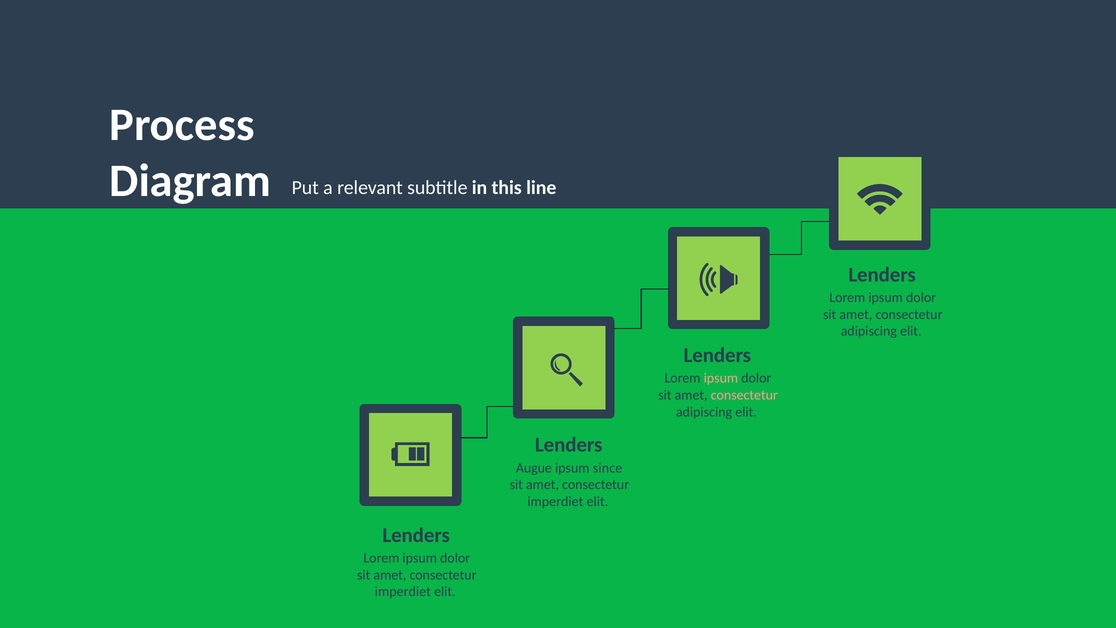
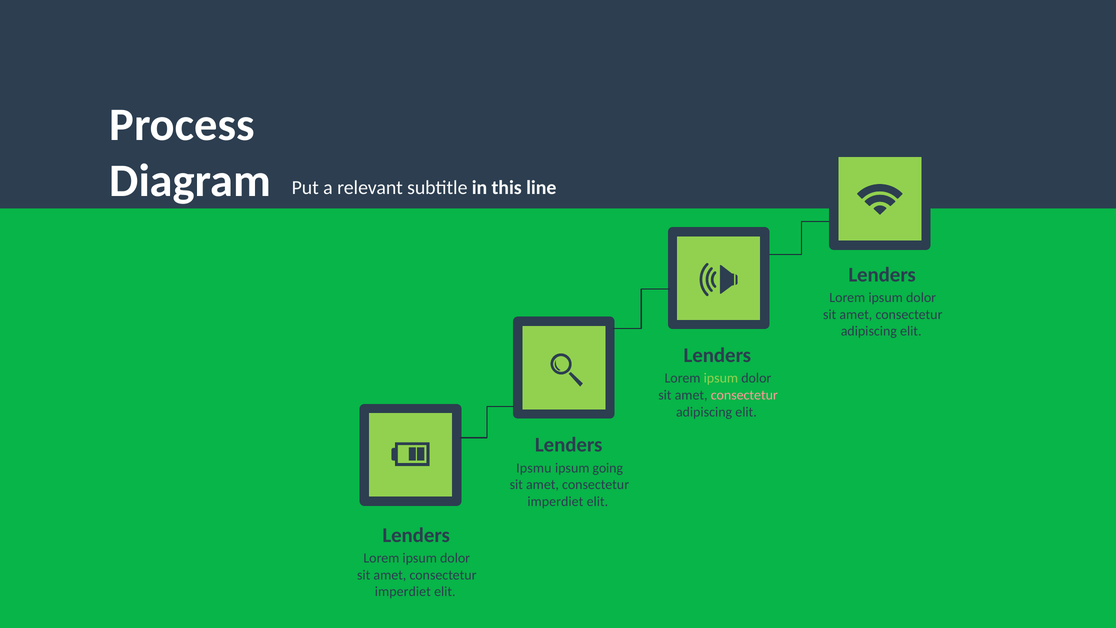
ipsum colour: pink -> light green (721, 378)
Augue: Augue -> Ipsmu (534, 468)
since: since -> going (608, 468)
